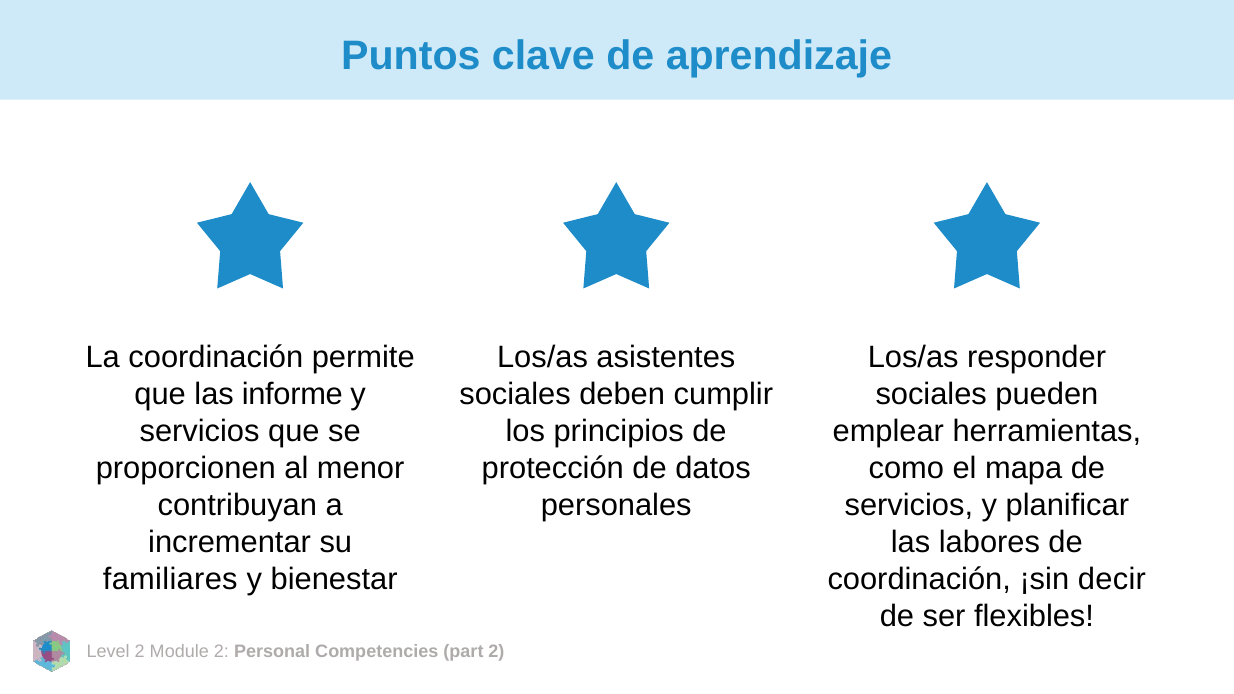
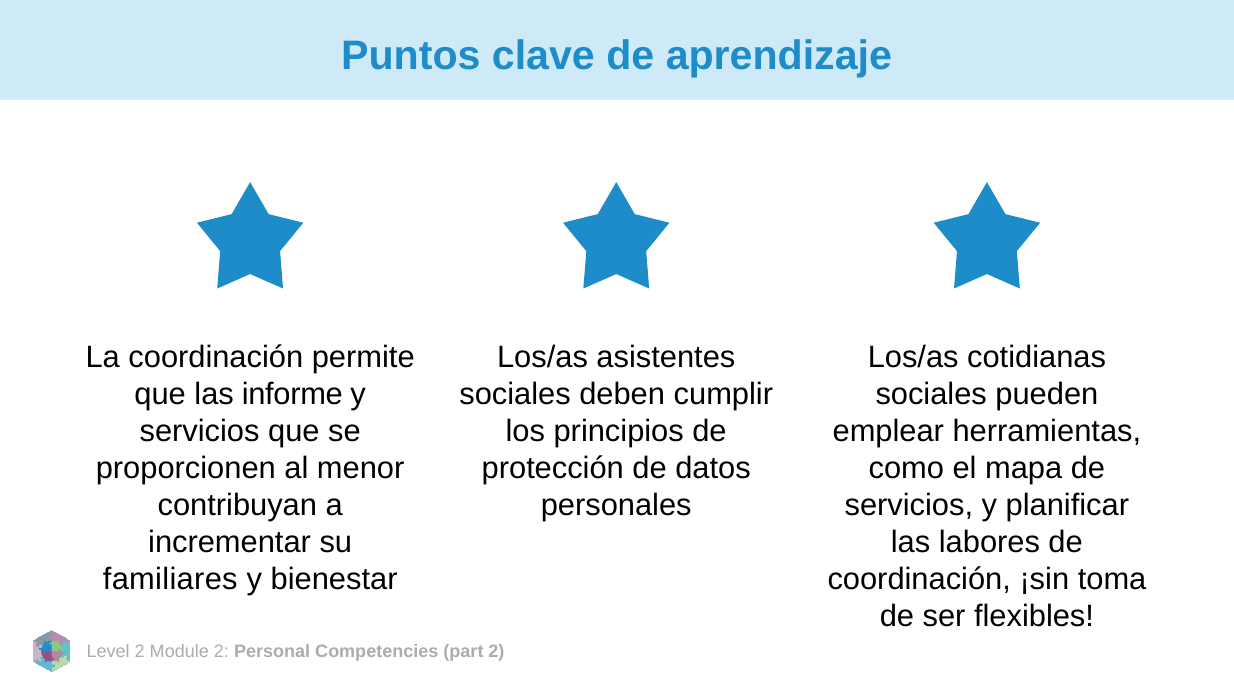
responder: responder -> cotidianas (1037, 358)
decir: decir -> toma (1112, 580)
